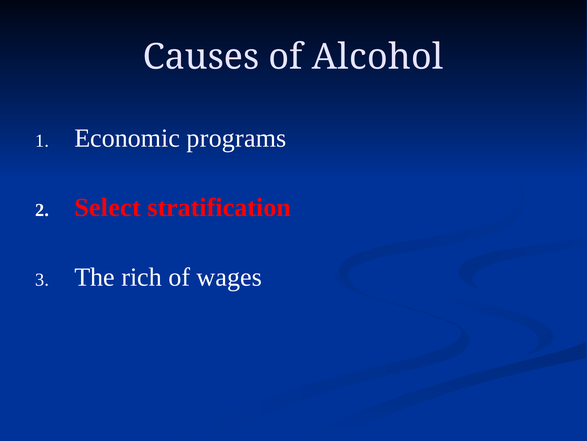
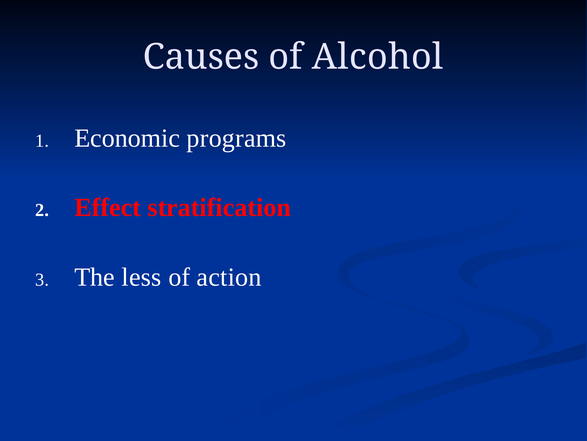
Select: Select -> Effect (108, 207)
rich: rich -> less (141, 277)
wages: wages -> action (229, 277)
